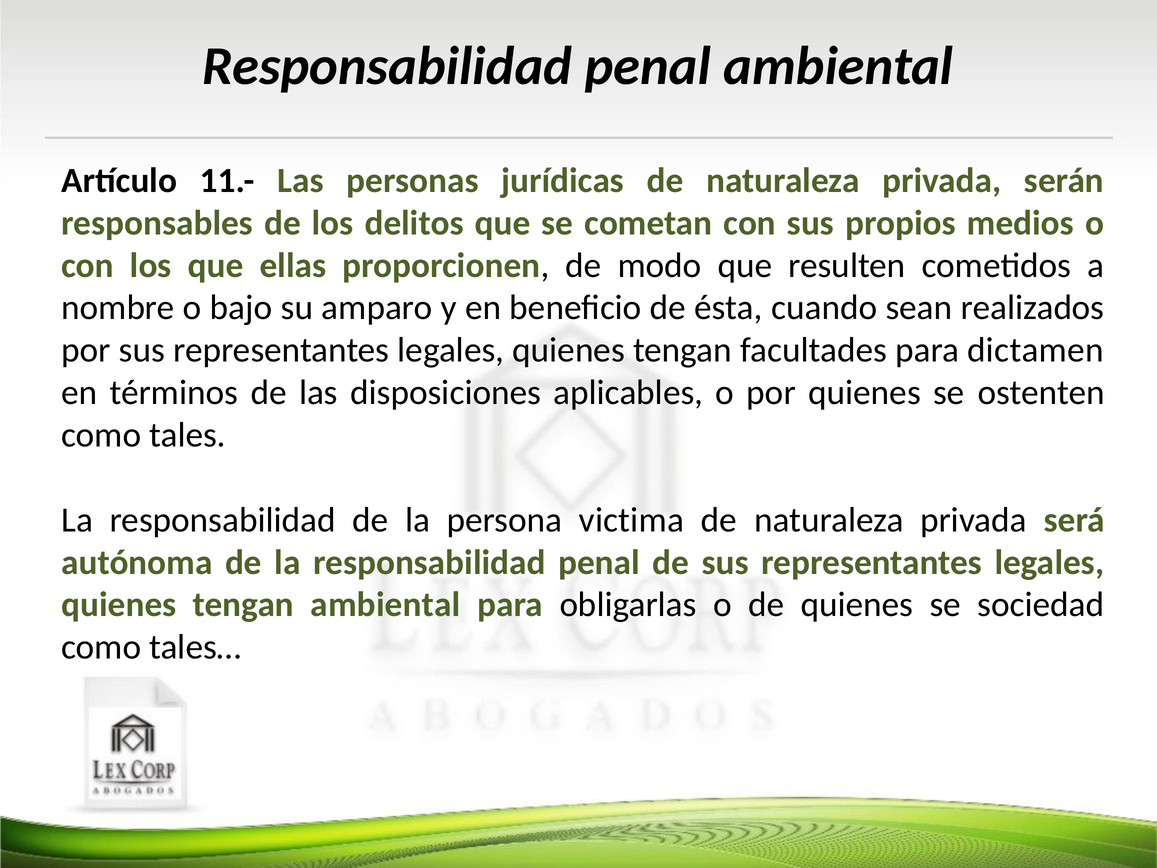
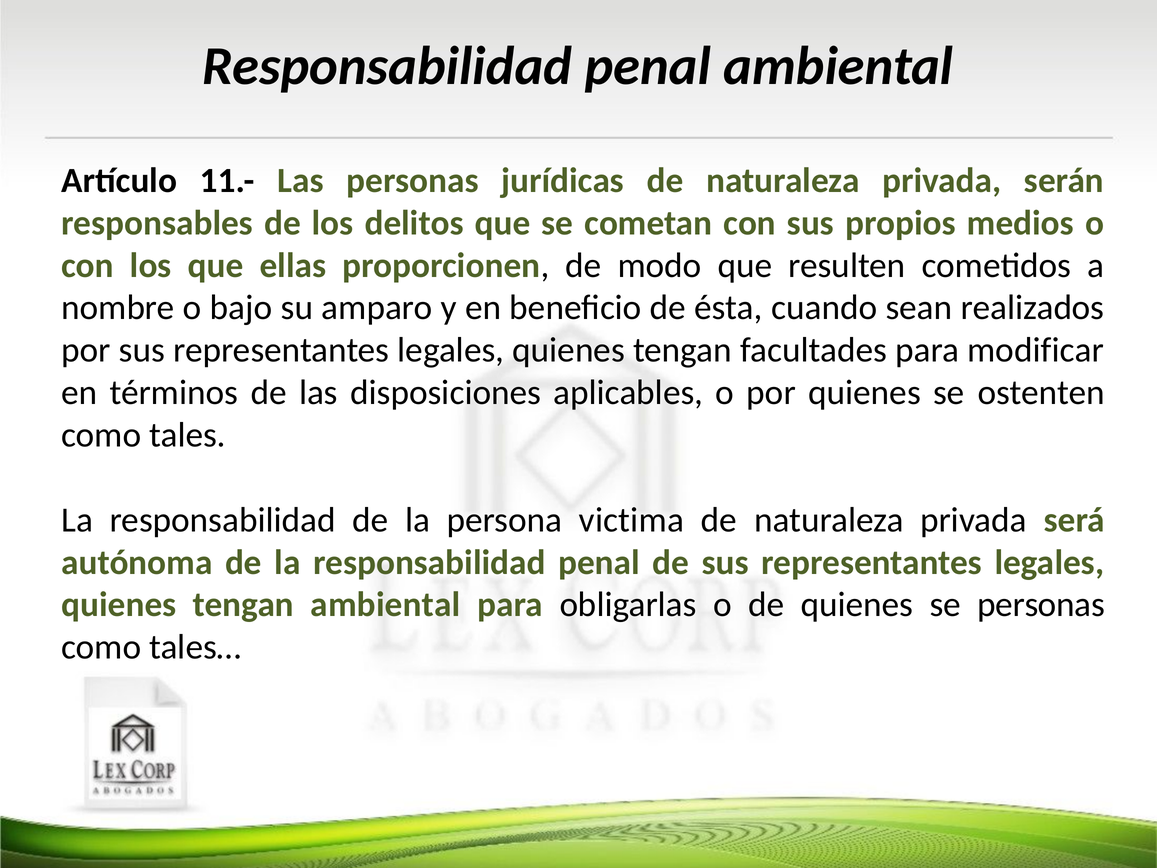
dictamen: dictamen -> modificar (1036, 350)
se sociedad: sociedad -> personas (1041, 605)
